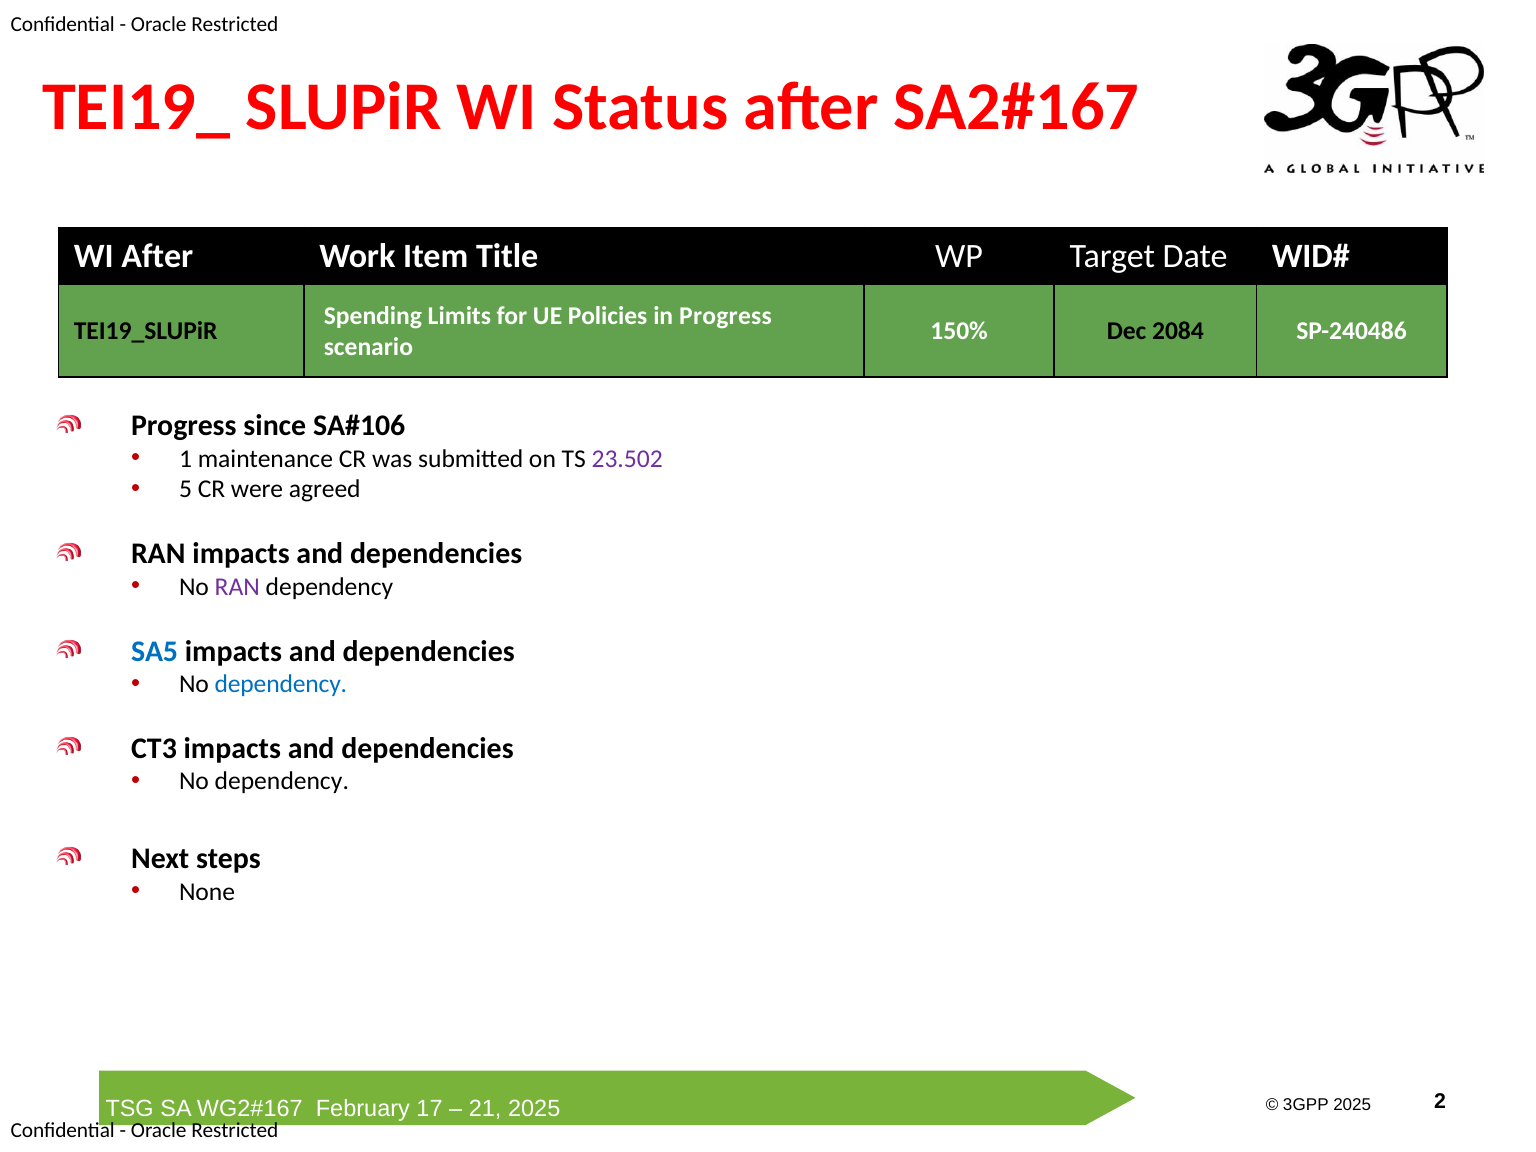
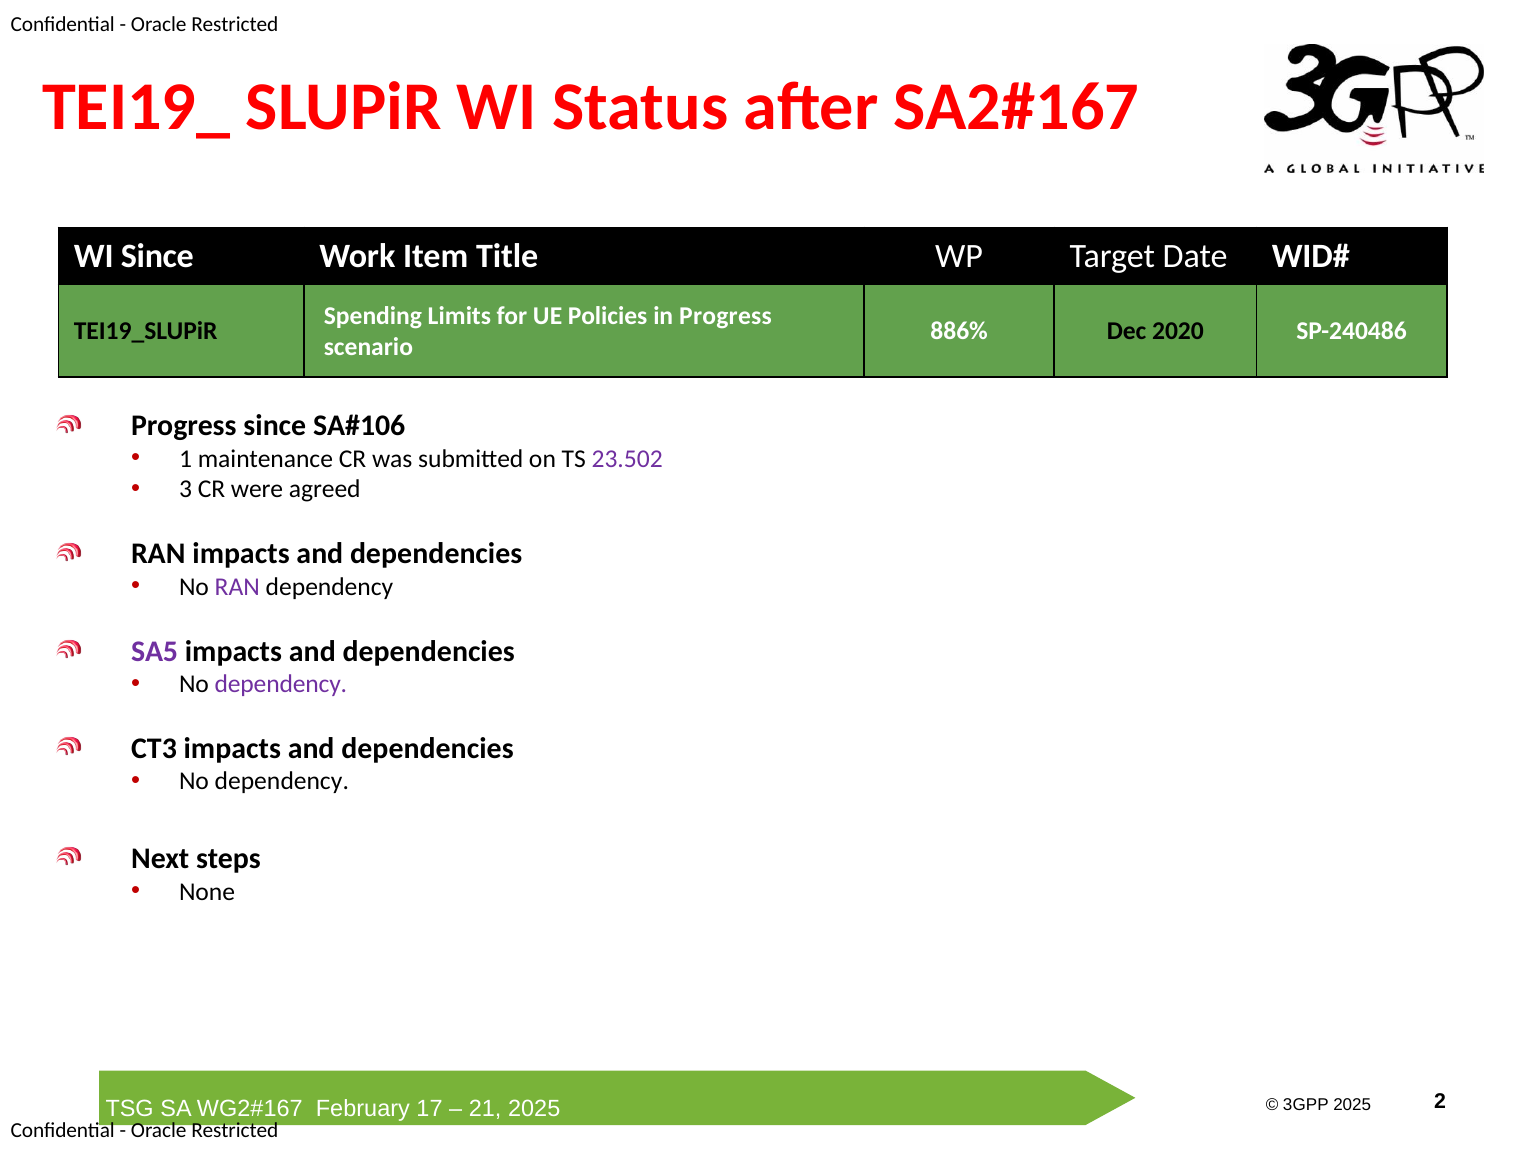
WI After: After -> Since (157, 256)
150%: 150% -> 886% (959, 331)
2084: 2084 -> 2020 (1178, 331)
5: 5 -> 3 (186, 490)
SA5 colour: blue -> purple (155, 651)
dependency colour: blue -> purple (281, 684)
